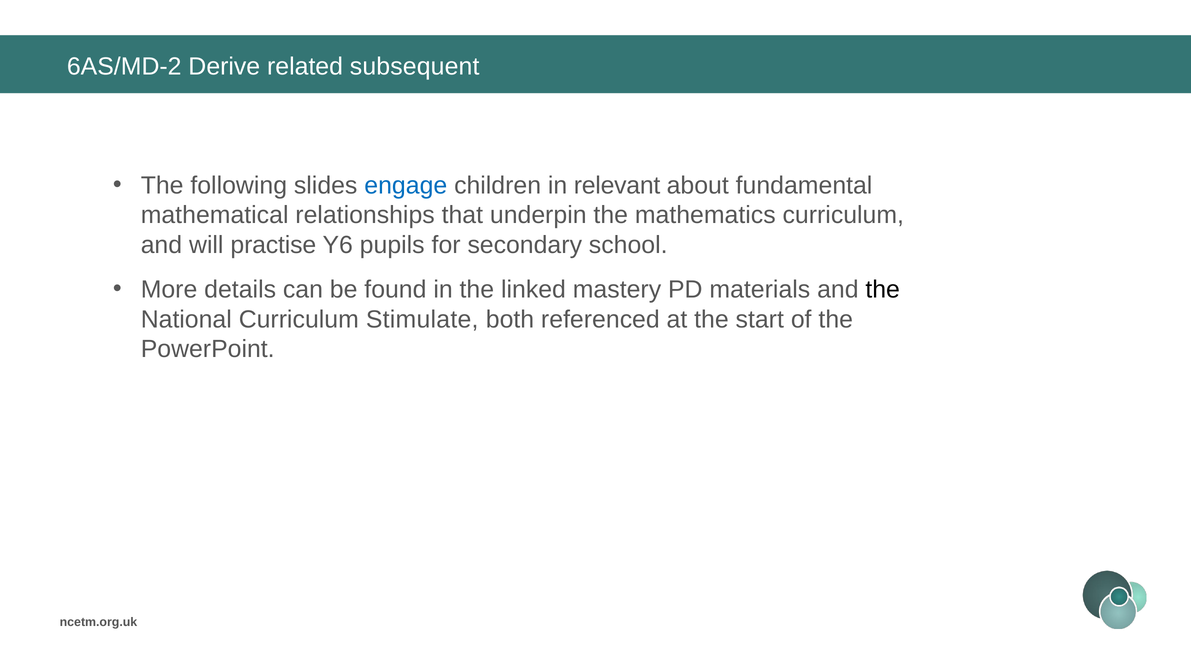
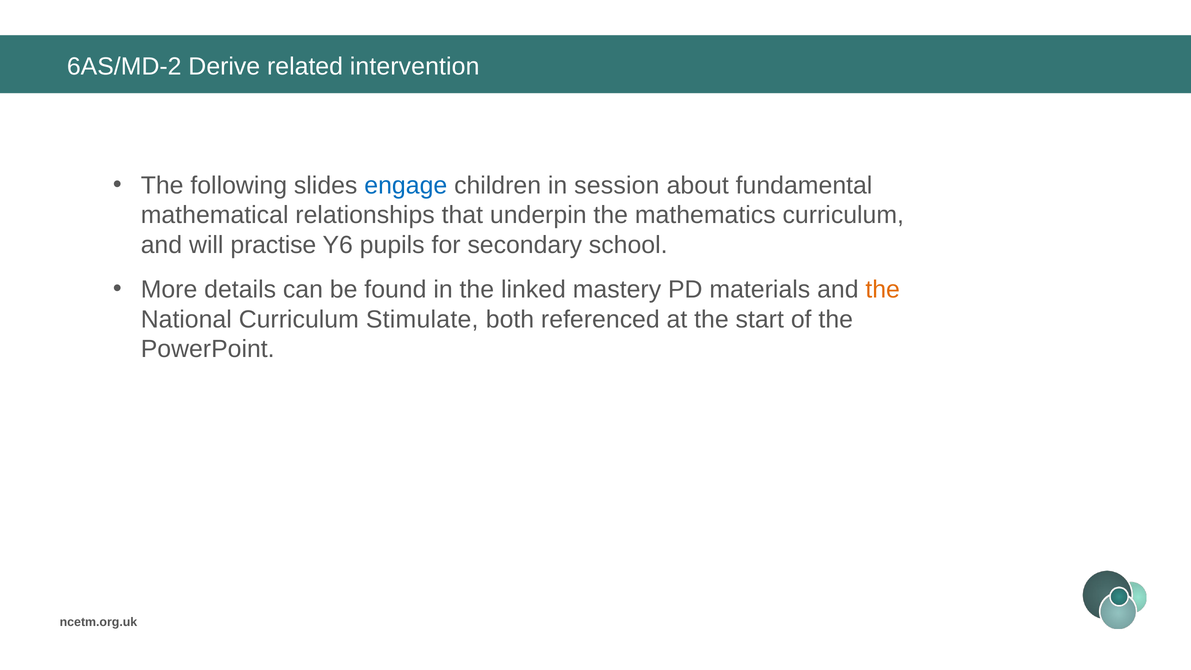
subsequent: subsequent -> intervention (415, 66)
relevant: relevant -> session (617, 185)
the colour: black -> orange (883, 290)
